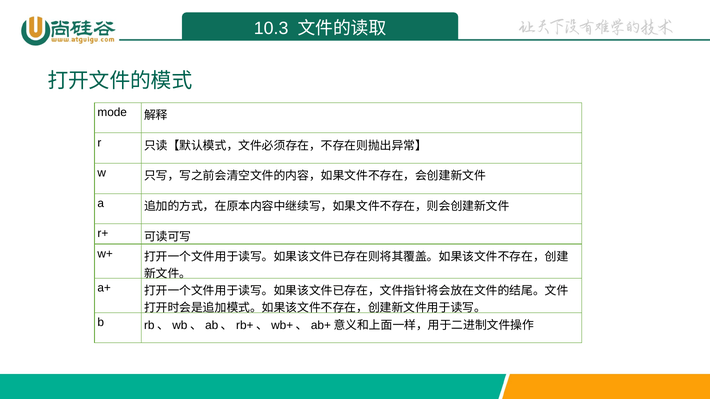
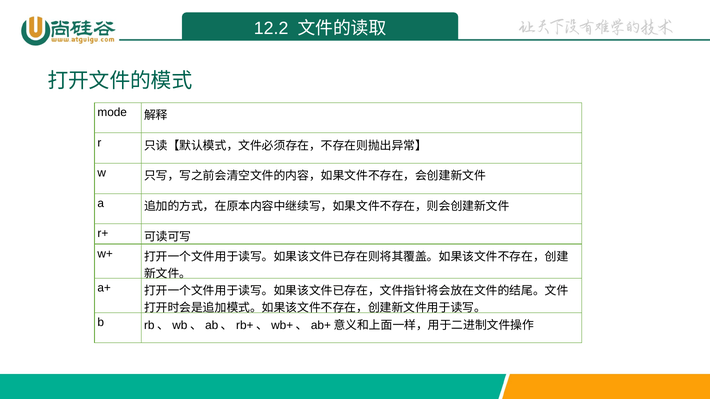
10.3: 10.3 -> 12.2 (271, 28)
